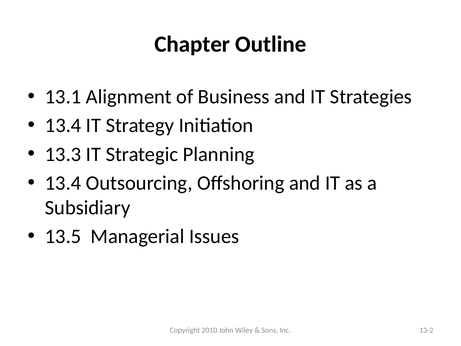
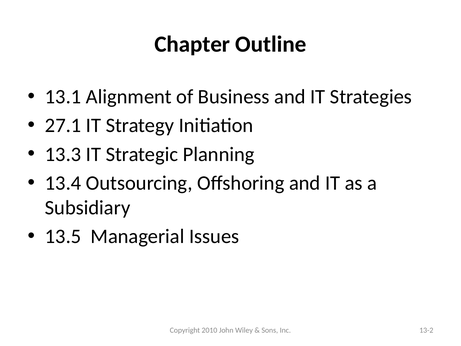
13.4: 13.4 -> 27.1 (63, 125)
